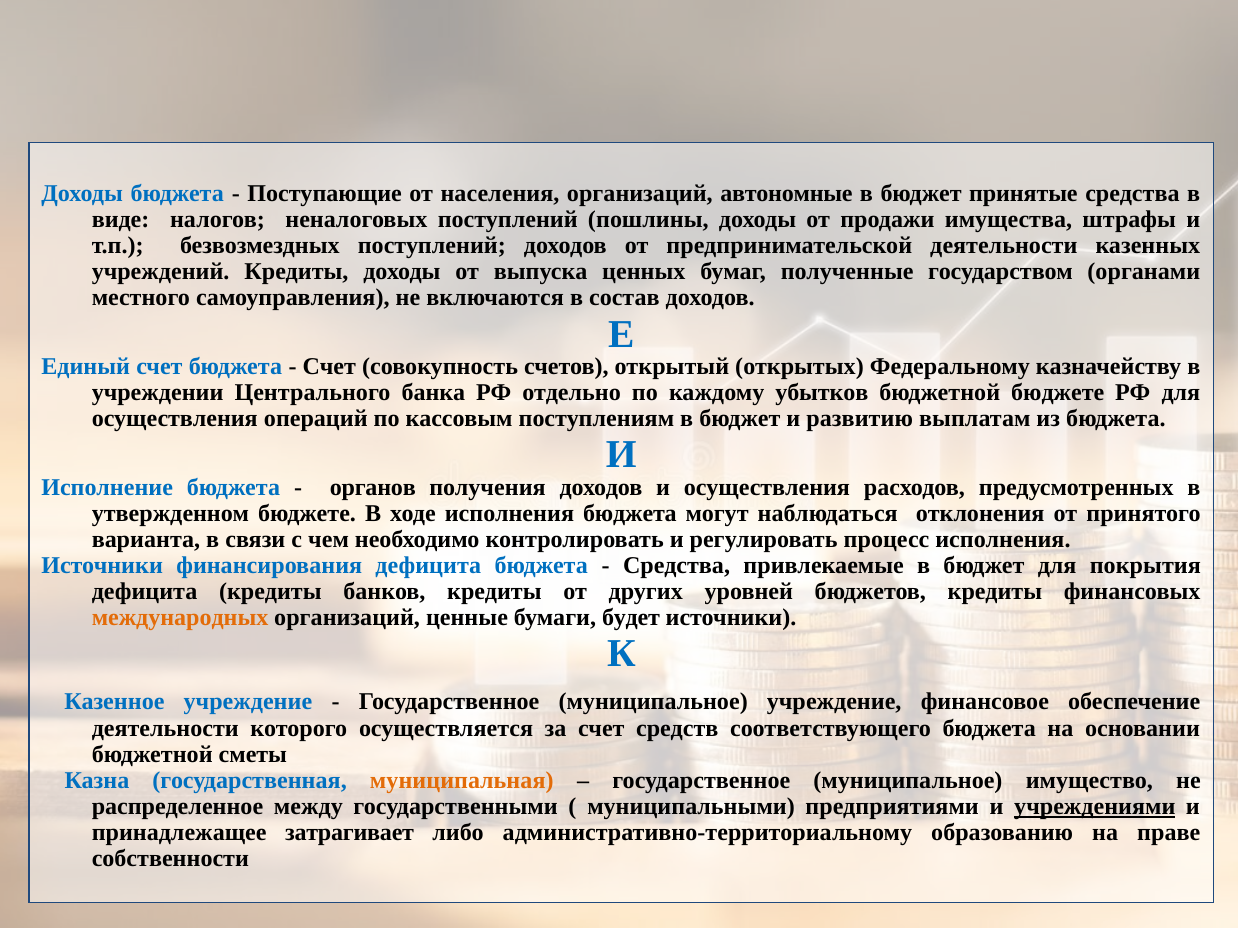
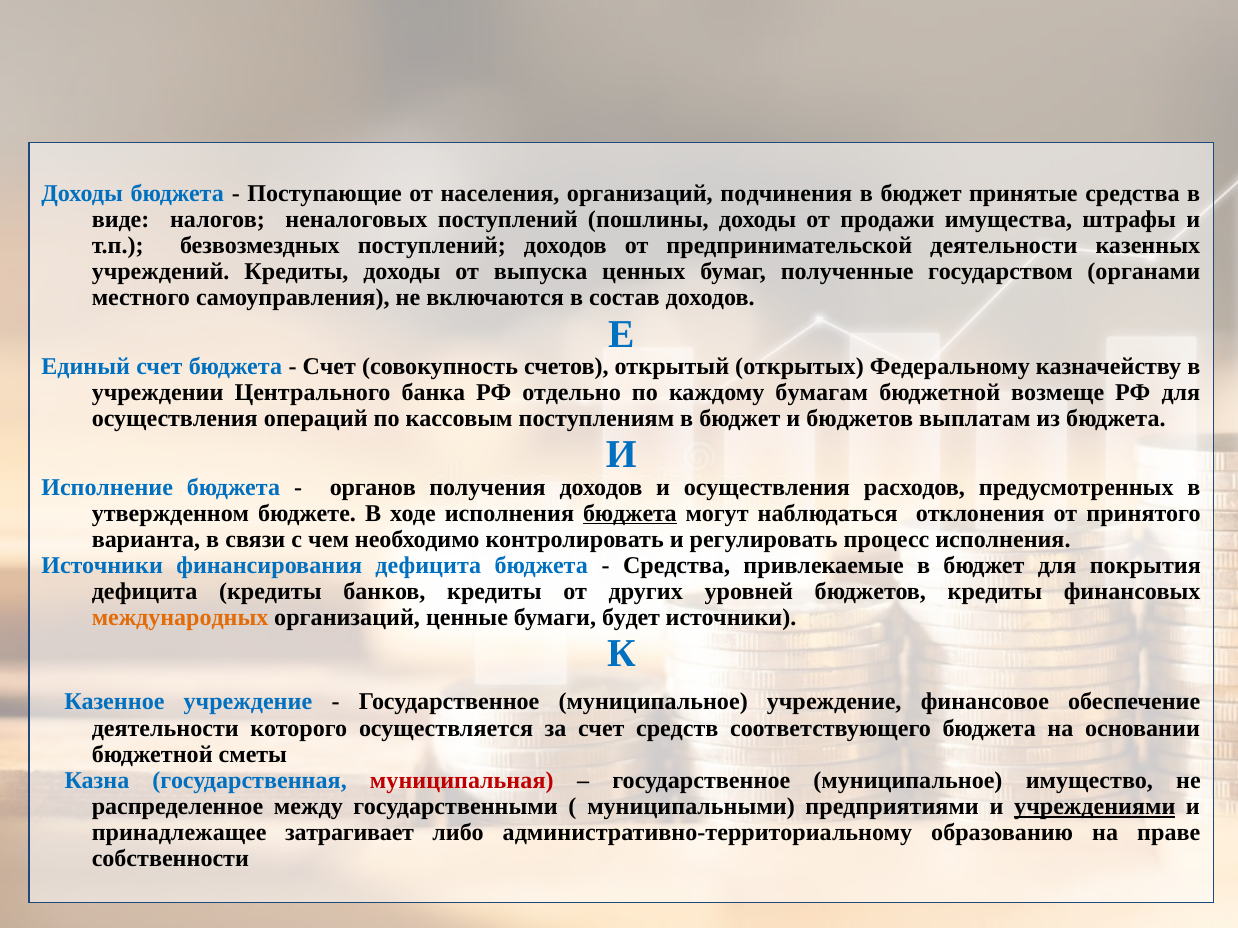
автономные: автономные -> подчинения (786, 194)
убытков: убытков -> бумагам (822, 393)
бюджетной бюджете: бюджете -> возмеще (1058, 393)
и развитию: развитию -> бюджетов (860, 419)
бюджета underline: none -> present (630, 513)
муниципальная colour: orange -> red (462, 781)
